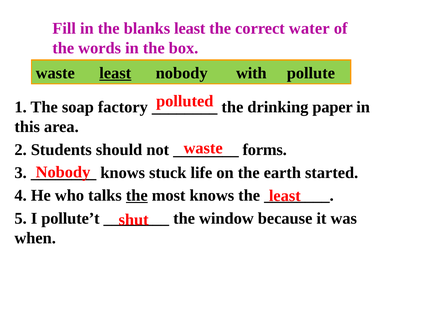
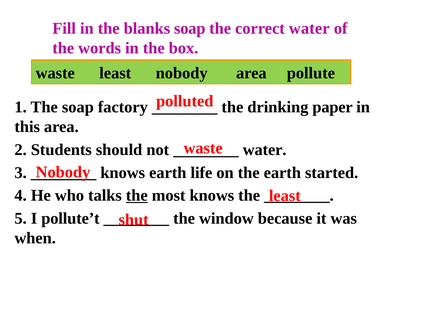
blanks least: least -> soap (190, 29)
least underline: present -> none (115, 73)
nobody with: with -> area (251, 73)
forms: forms -> water (265, 150)
knows stuck: stuck -> earth (168, 173)
